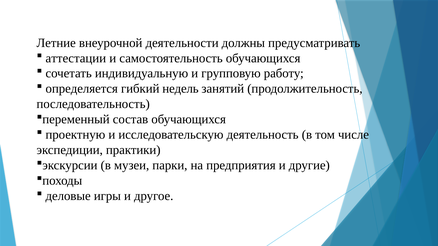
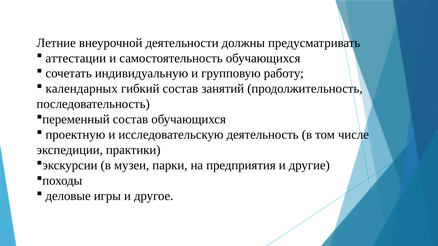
определяется: определяется -> календарных (82, 89)
гибкий недель: недель -> состав (180, 89)
